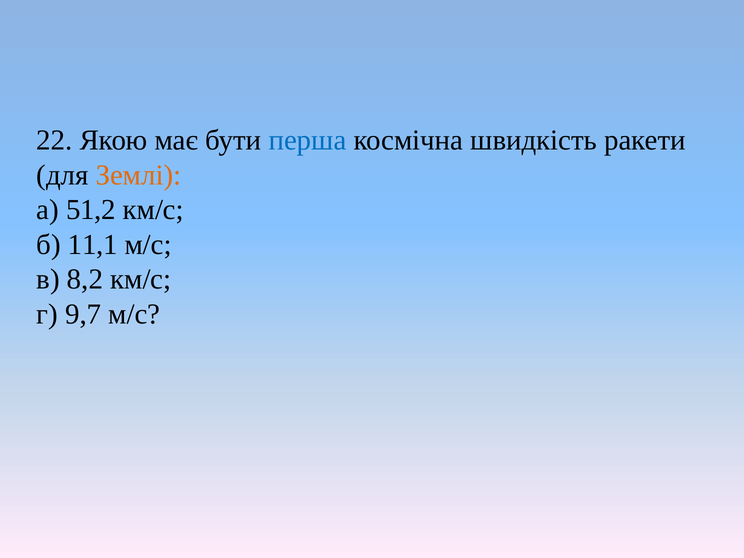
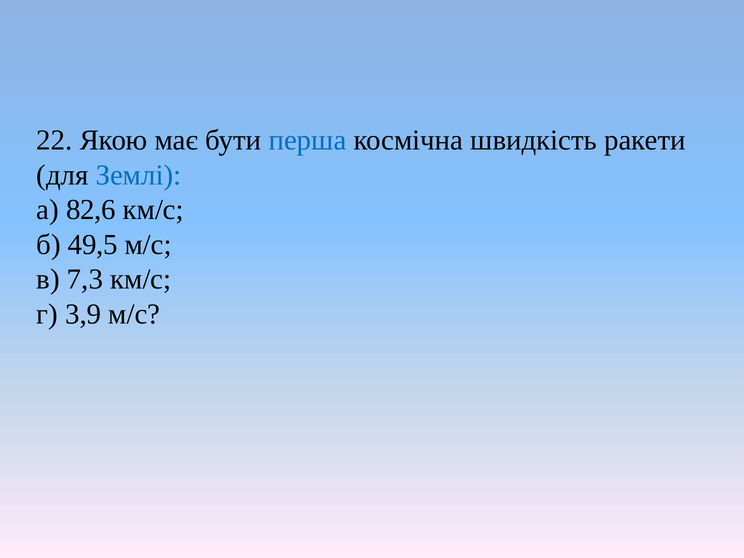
Землі colour: orange -> blue (138, 175)
51,2: 51,2 -> 82,6 (91, 210)
11,1: 11,1 -> 49,5 (93, 245)
8,2: 8,2 -> 7,3 (85, 279)
9,7: 9,7 -> 3,9 (83, 314)
